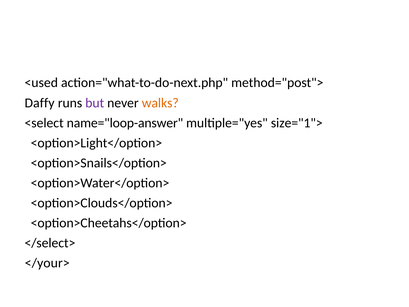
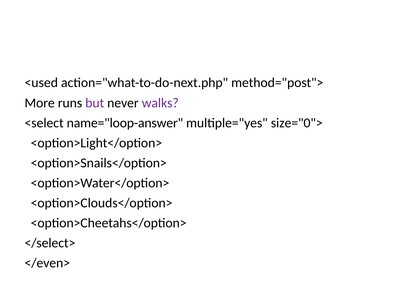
Daffy: Daffy -> More (40, 103)
walks colour: orange -> purple (160, 103)
size="1">: size="1"> -> size="0"> (297, 123)
</your>: </your> -> </even> (47, 263)
